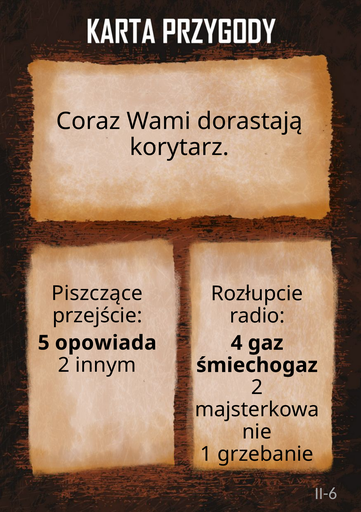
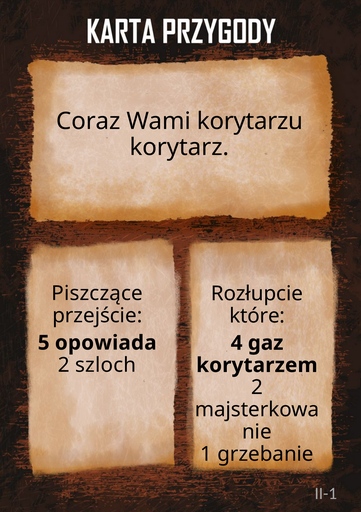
dorastają: dorastają -> korytarzu (250, 121)
radio: radio -> które (257, 316)
innym: innym -> szloch (106, 366)
śmiechogaz: śmiechogaz -> korytarzem (257, 366)
II-6: II-6 -> II-1 (326, 494)
